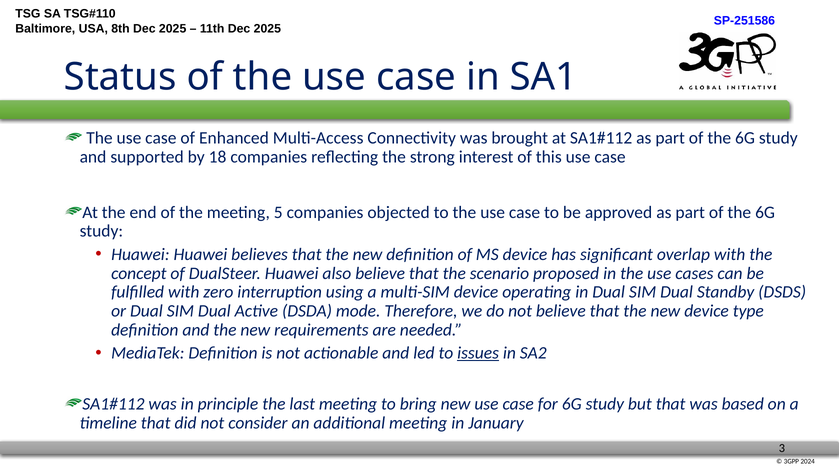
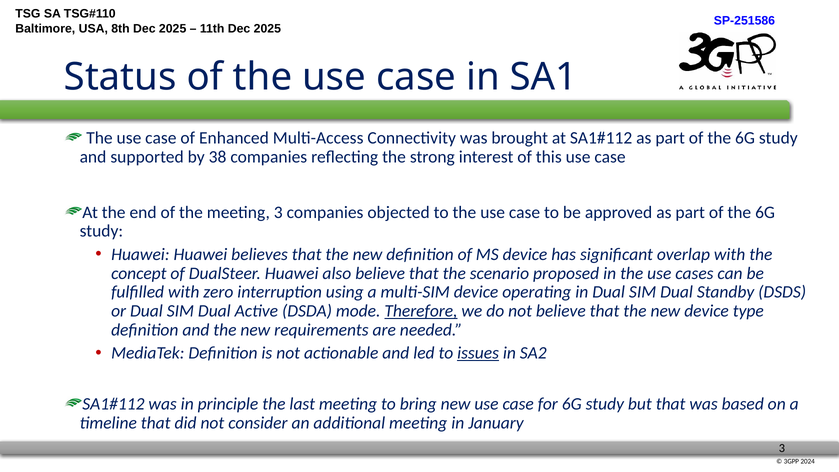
18: 18 -> 38 (218, 157)
meeting 5: 5 -> 3 (278, 212)
Therefore underline: none -> present (421, 311)
